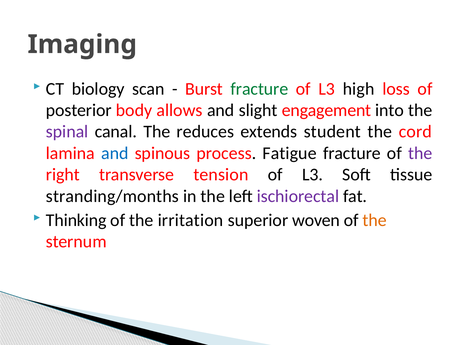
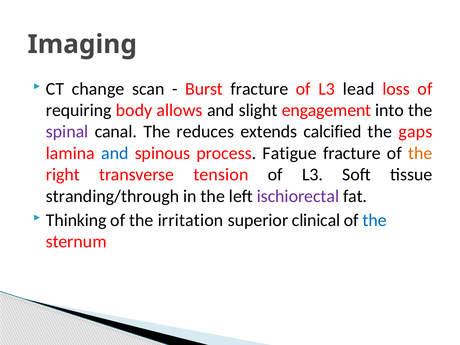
biology: biology -> change (98, 89)
fracture colour: green -> black (259, 89)
high: high -> lead (359, 89)
posterior: posterior -> requiring (79, 110)
student: student -> calcified (333, 132)
cord: cord -> gaps (415, 132)
the colour: purple -> orange (420, 153)
stranding/months: stranding/months -> stranding/through (113, 196)
woven: woven -> clinical (316, 220)
the colour: orange -> blue (375, 220)
